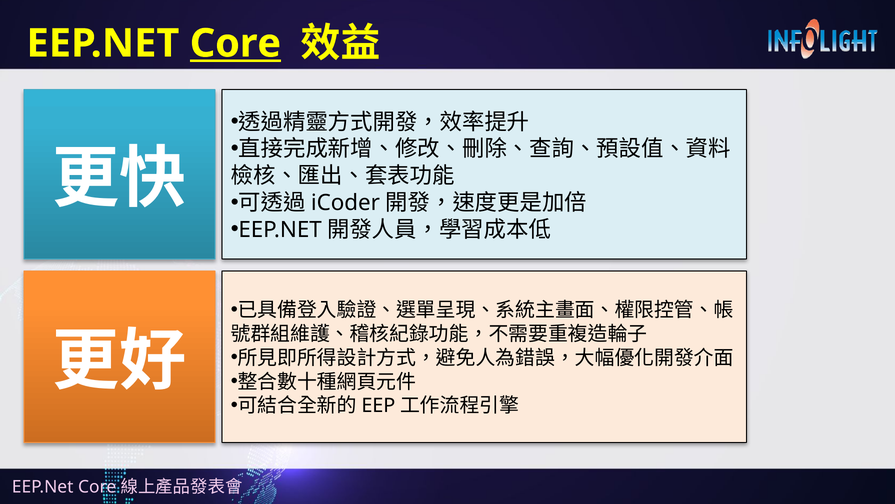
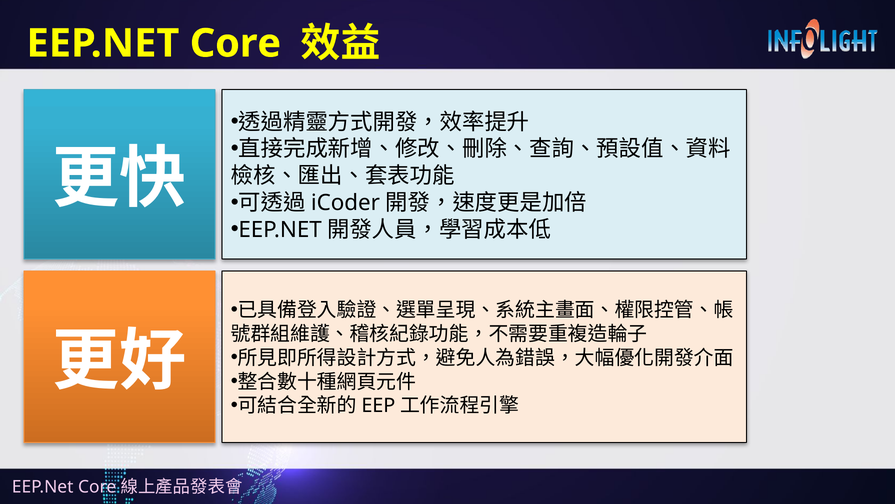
Core underline: present -> none (235, 43)
